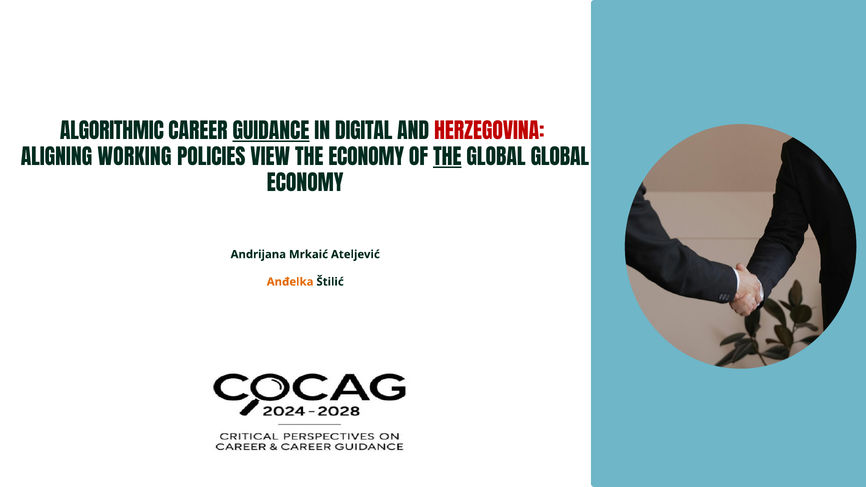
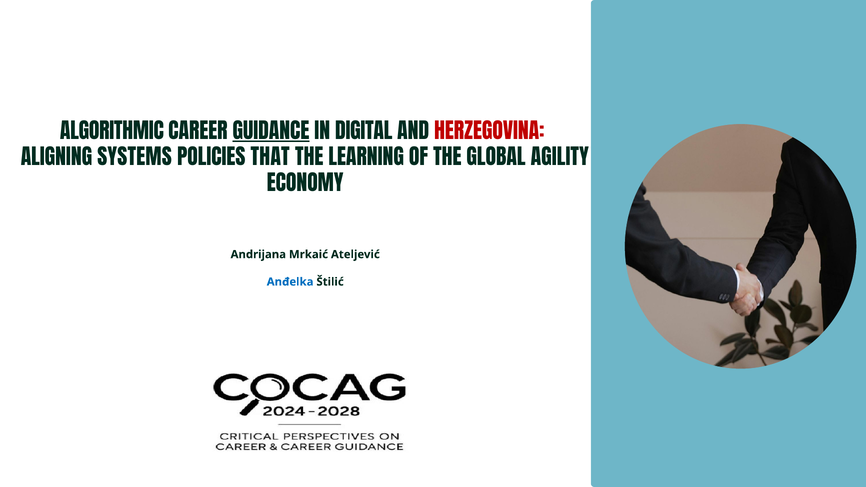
WORKING: WORKING -> SYSTEMS (135, 158)
VIEW: VIEW -> THAT (270, 158)
THE ECONOMY: ECONOMY -> LEARNING (366, 158)
THE underline: present -> none (447, 158)
GLOBAL GLOBAL: GLOBAL -> AGILITY (560, 158)
Anđelka colour: orange -> blue (290, 282)
